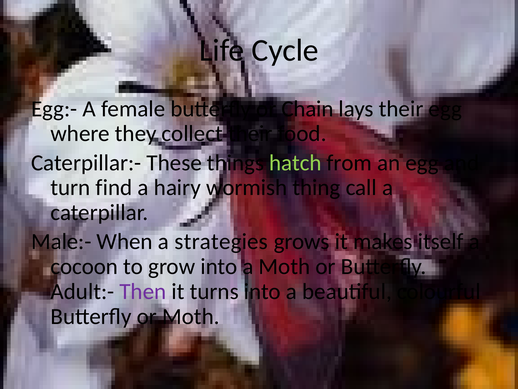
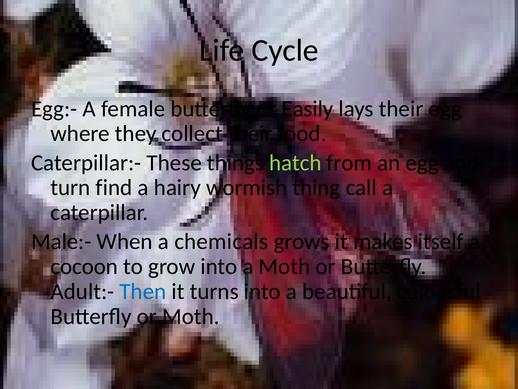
Chain: Chain -> Easily (307, 109)
strategies: strategies -> chemicals (221, 241)
Then colour: purple -> blue (143, 291)
